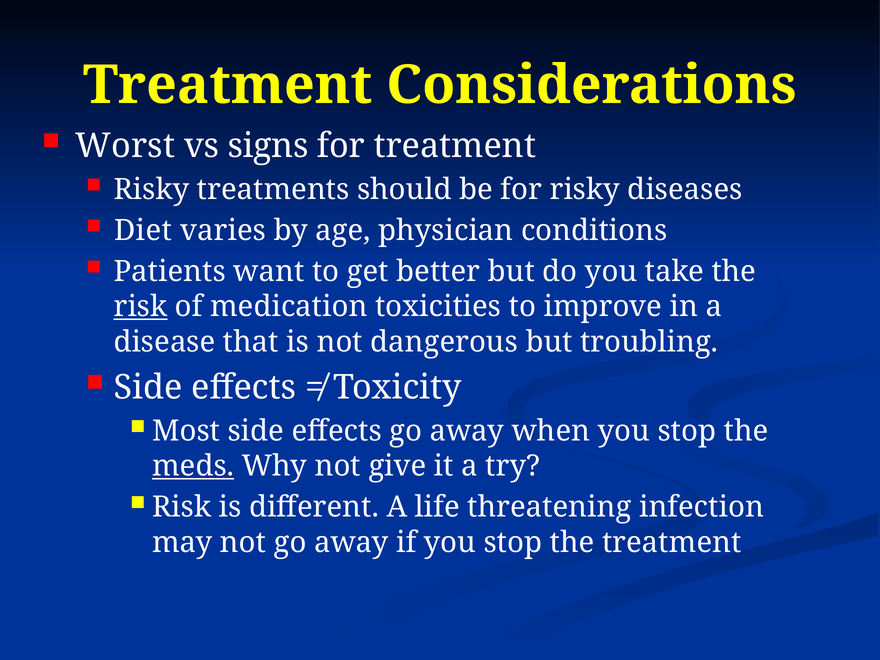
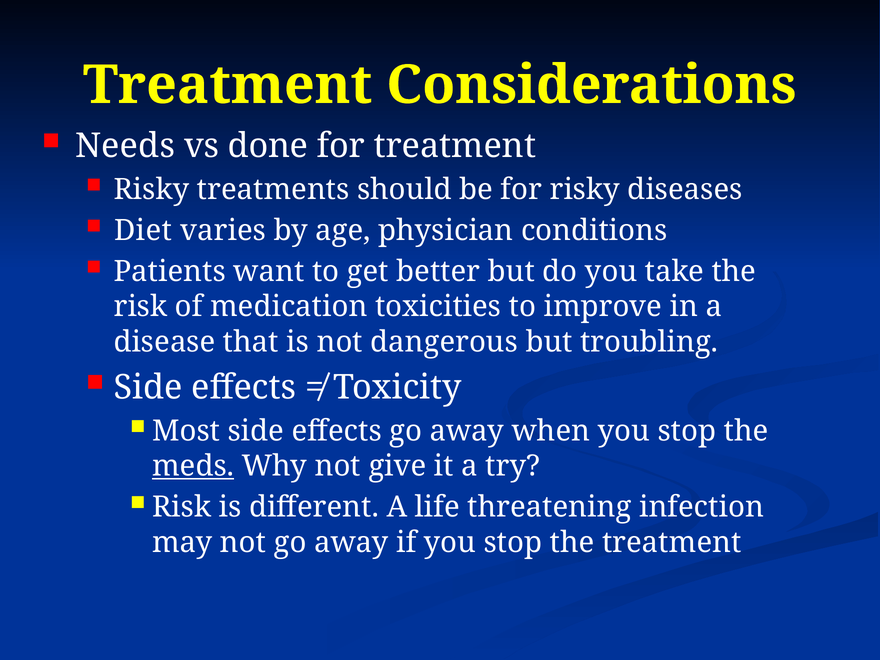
Worst: Worst -> Needs (125, 146)
signs: signs -> done (268, 146)
risk underline: present -> none (140, 307)
